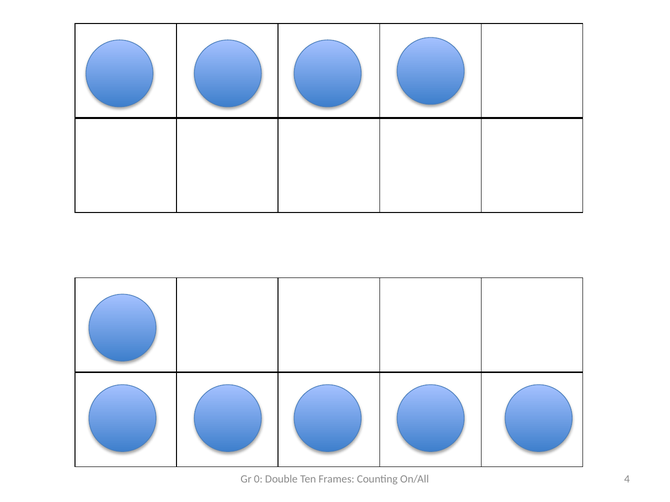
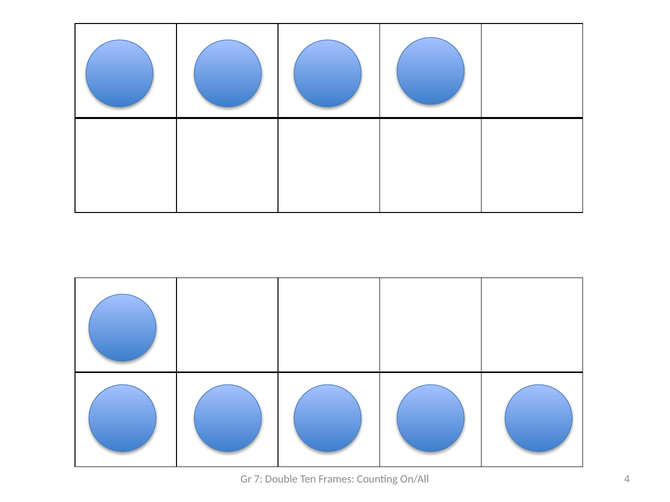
0: 0 -> 7 (258, 480)
